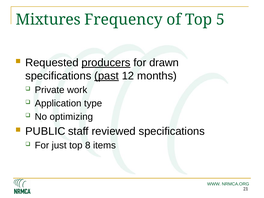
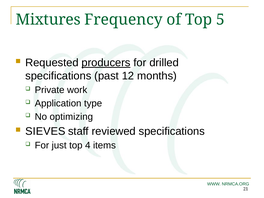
drawn: drawn -> drilled (164, 63)
past underline: present -> none (107, 76)
PUBLIC: PUBLIC -> SIEVES (45, 131)
8: 8 -> 4 (88, 145)
